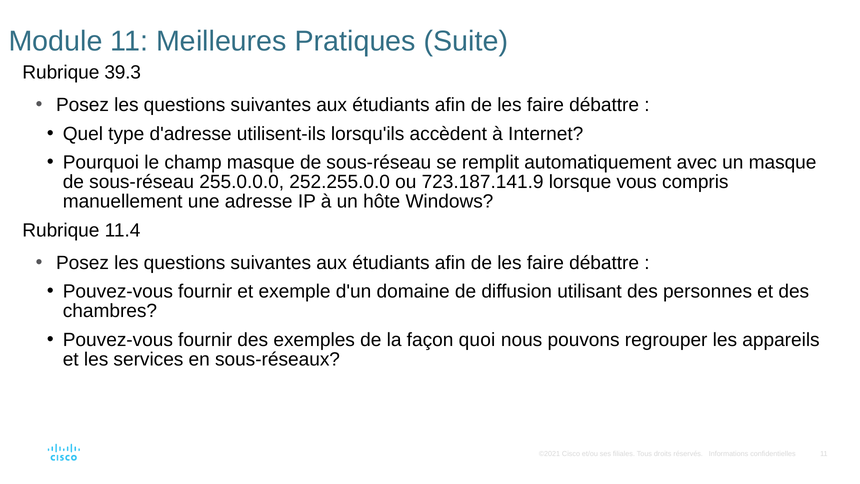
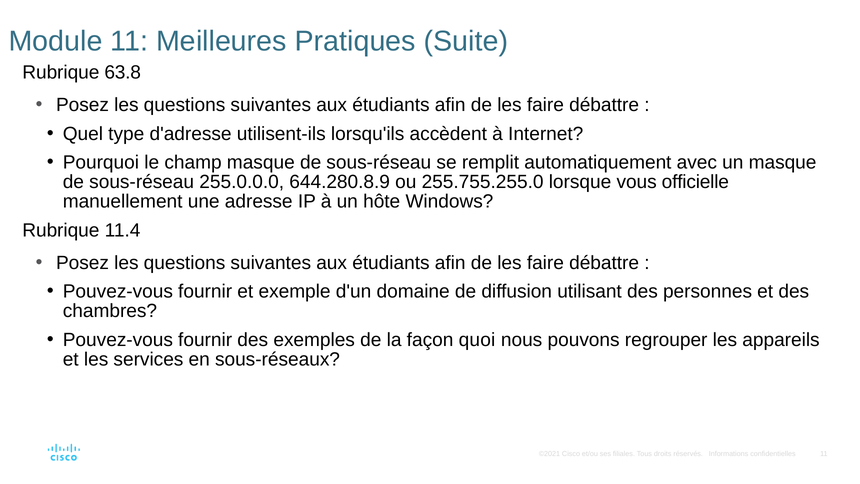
39.3: 39.3 -> 63.8 (123, 73)
252.255.0.0: 252.255.0.0 -> 644.280.8.9 (340, 182)
723.187.141.9: 723.187.141.9 -> 255.755.255.0 (483, 182)
compris: compris -> officielle (695, 182)
